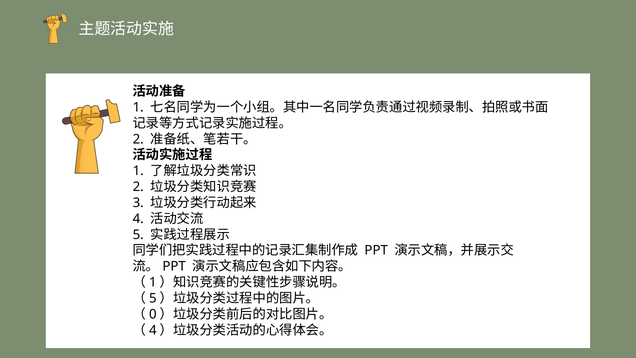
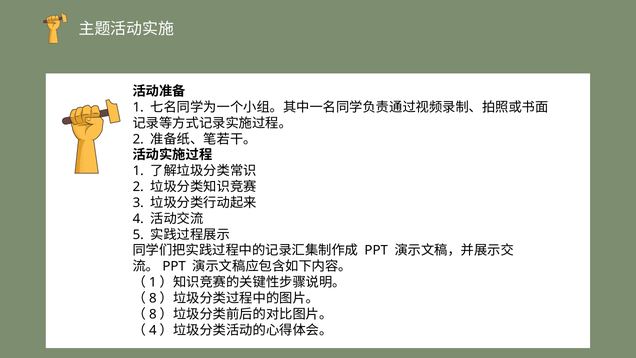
5: 5 -> 8 (153, 298)
0: 0 -> 8 (153, 314)
